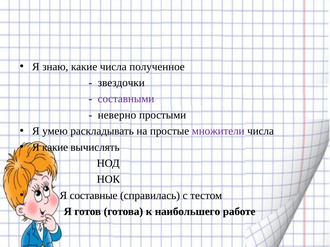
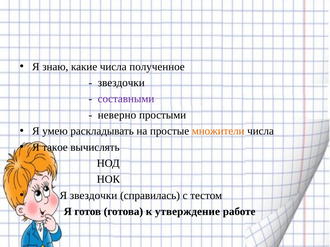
множители colour: purple -> orange (218, 131)
Я какие: какие -> такое (55, 147)
Я составные: составные -> звездочки (94, 196)
наибольшего: наибольшего -> утверждение (187, 212)
